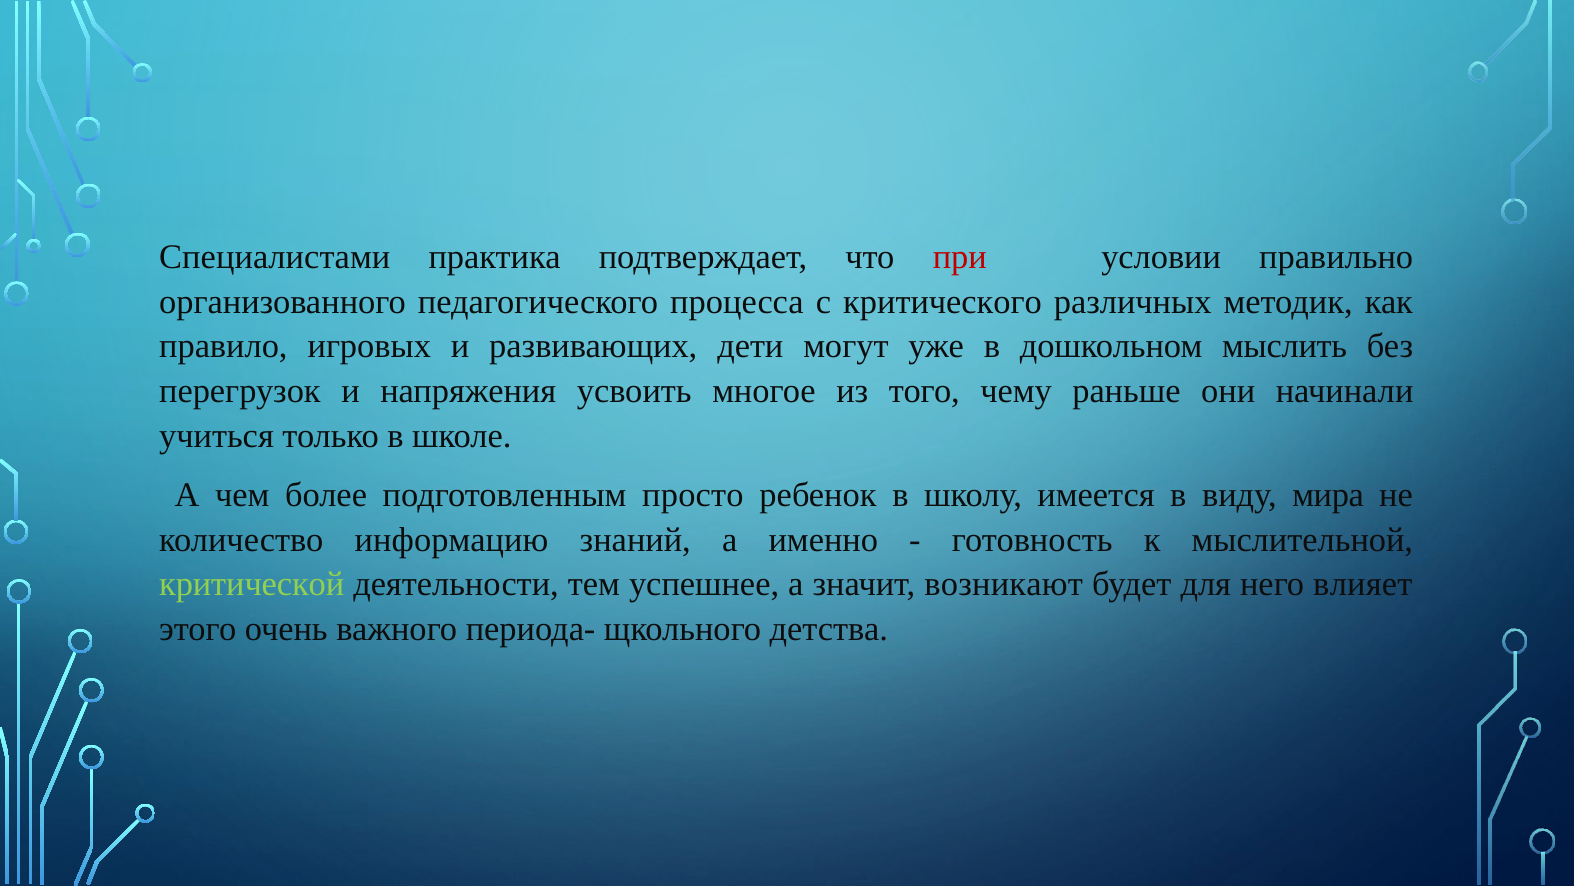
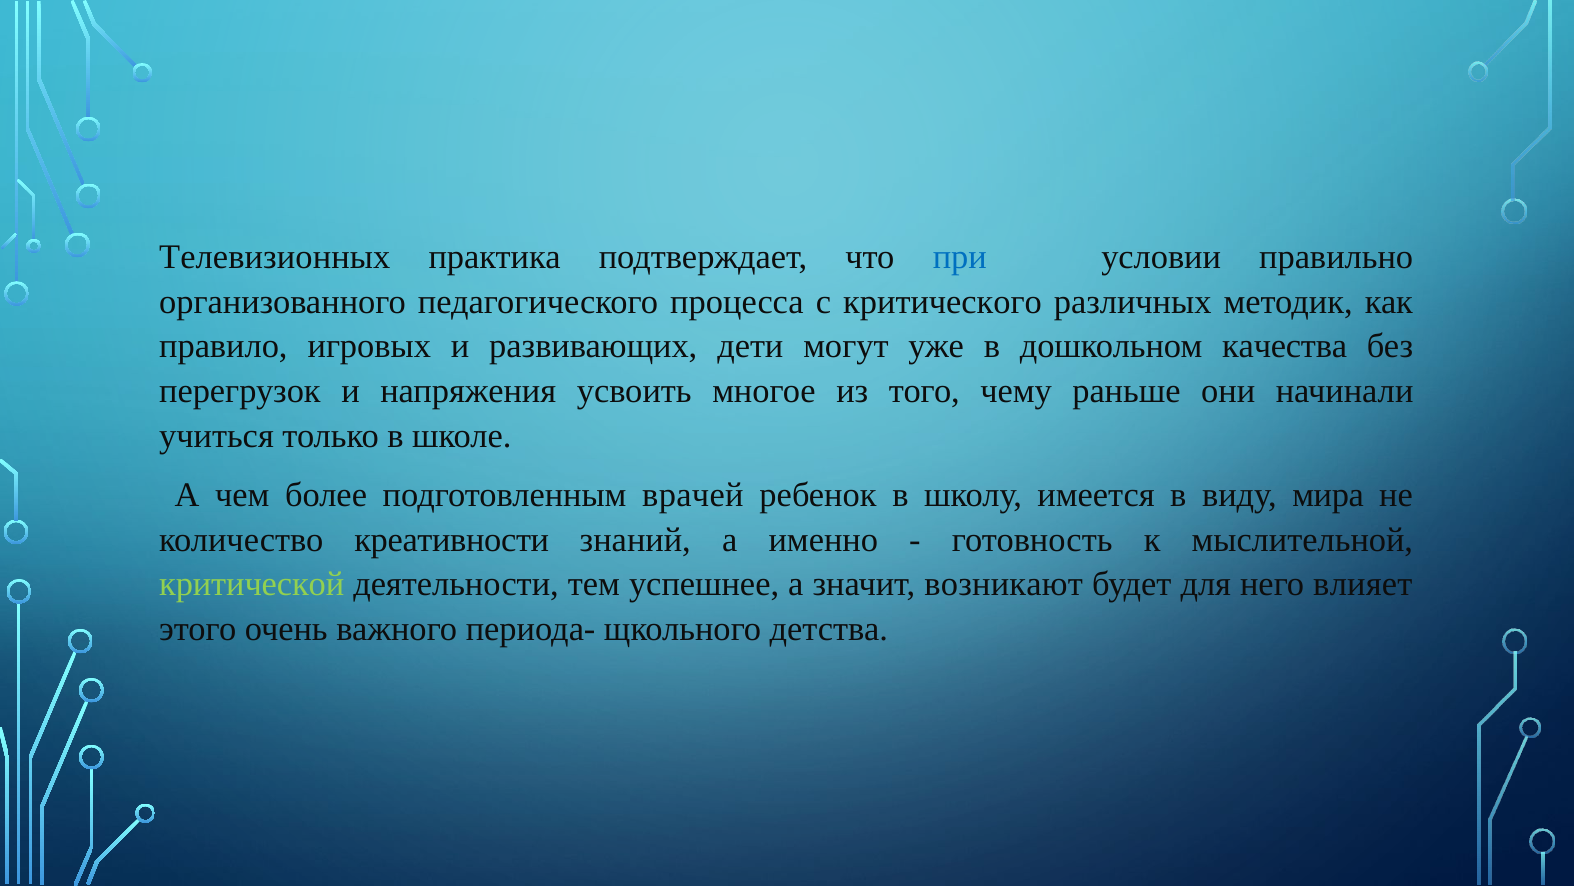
Специалистами: Специалистами -> Телевизионных (275, 257)
при colour: red -> blue (960, 257)
мыслить: мыслить -> качества (1285, 346)
просто: просто -> врачей (693, 495)
информацию: информацию -> креативности (452, 539)
